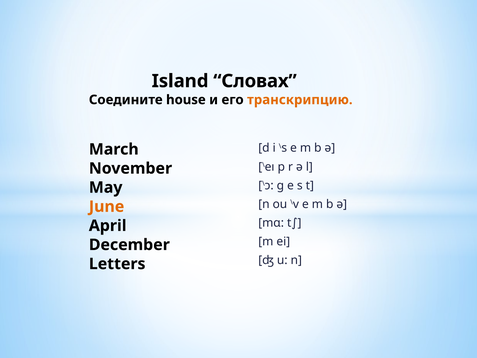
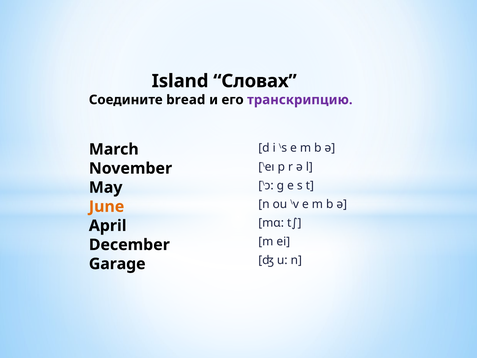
house: house -> bread (186, 100)
транскрипцию colour: orange -> purple (300, 100)
Letters: Letters -> Garage (117, 264)
